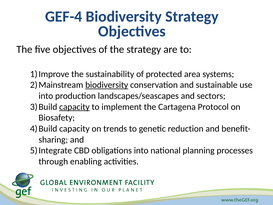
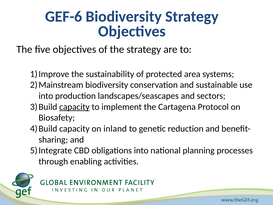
GEF-4: GEF-4 -> GEF-6 (64, 16)
biodiversity underline: present -> none (107, 85)
trends: trends -> inland (115, 129)
